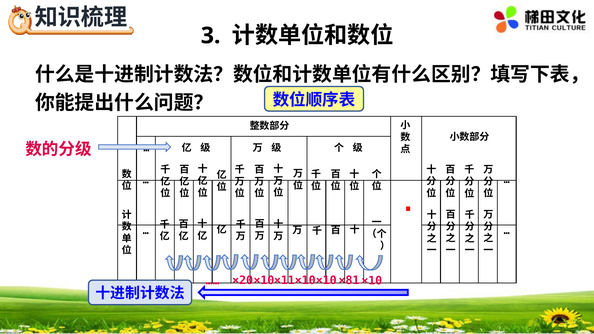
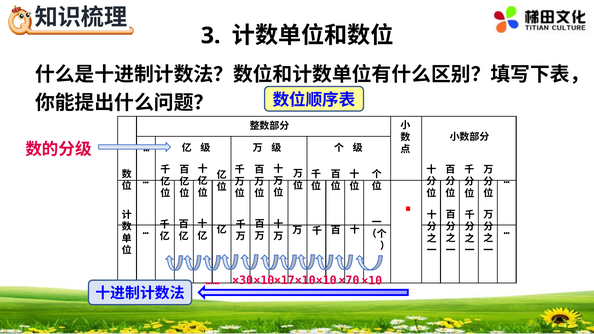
×20: ×20 -> ×30 (243, 280)
×11: ×11 -> ×17 (284, 281)
×81: ×81 -> ×70 (349, 281)
